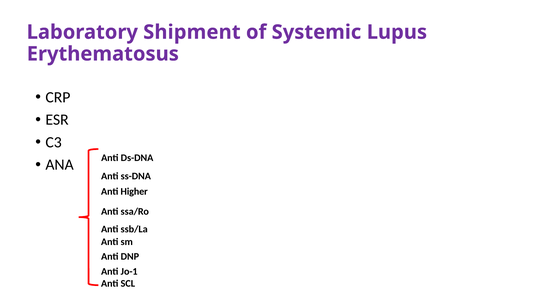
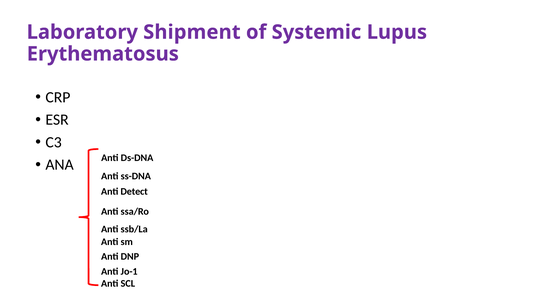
Higher: Higher -> Detect (134, 192)
